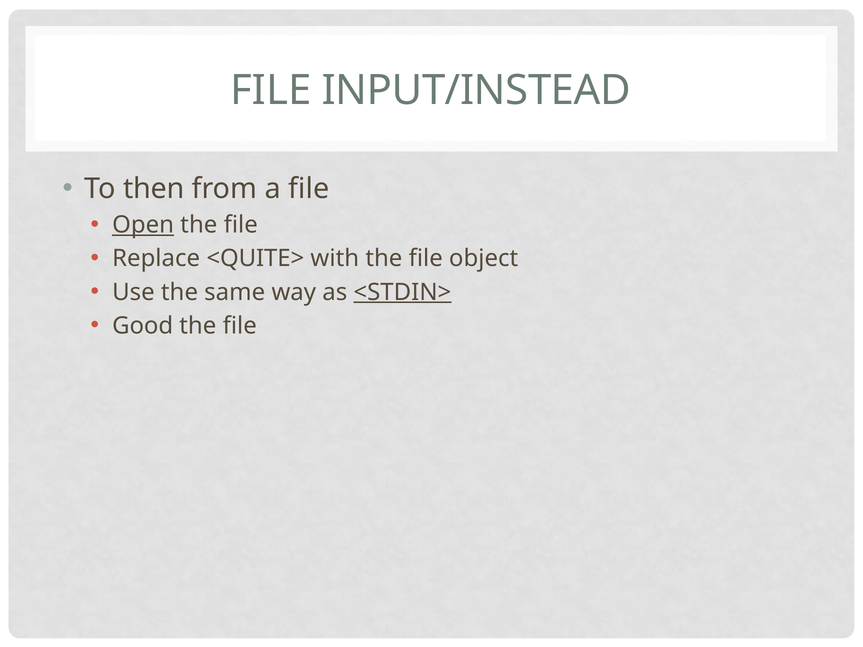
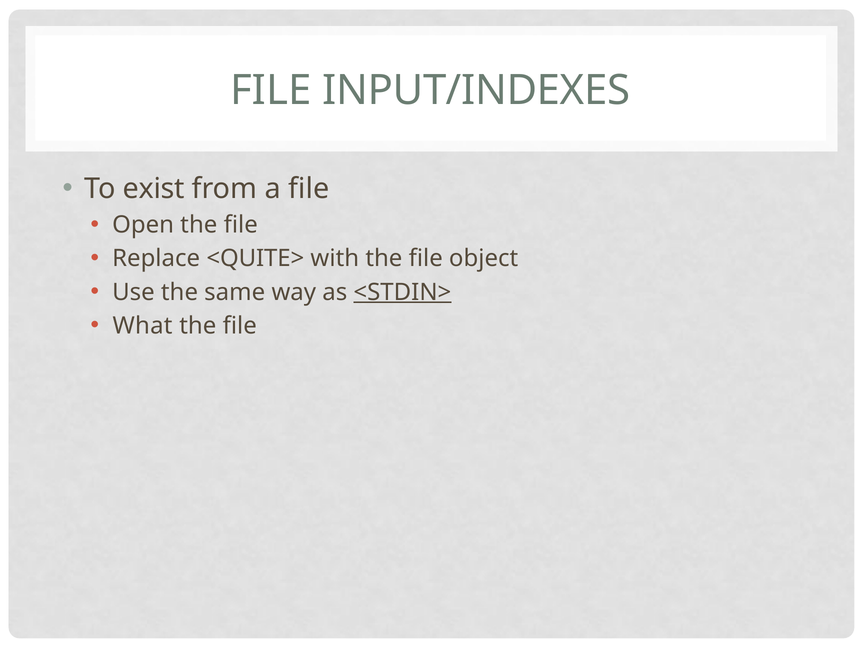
INPUT/INSTEAD: INPUT/INSTEAD -> INPUT/INDEXES (476, 90)
then: then -> exist (154, 189)
Open underline: present -> none (143, 225)
Good: Good -> What (142, 326)
